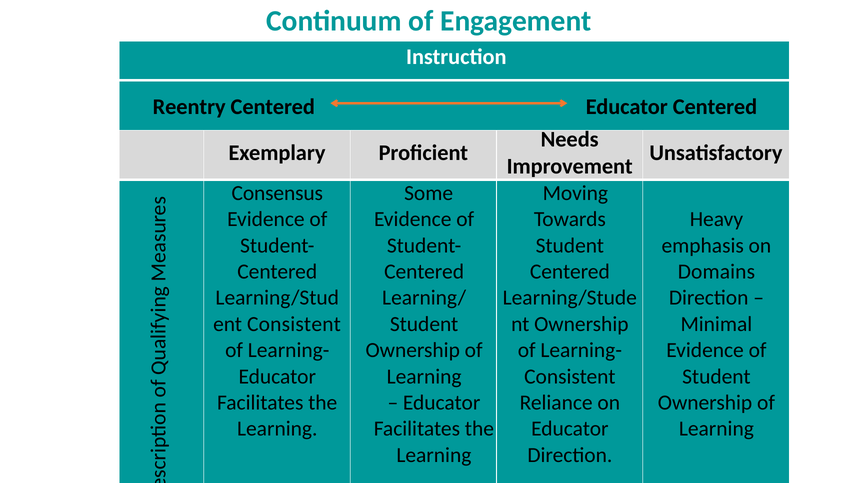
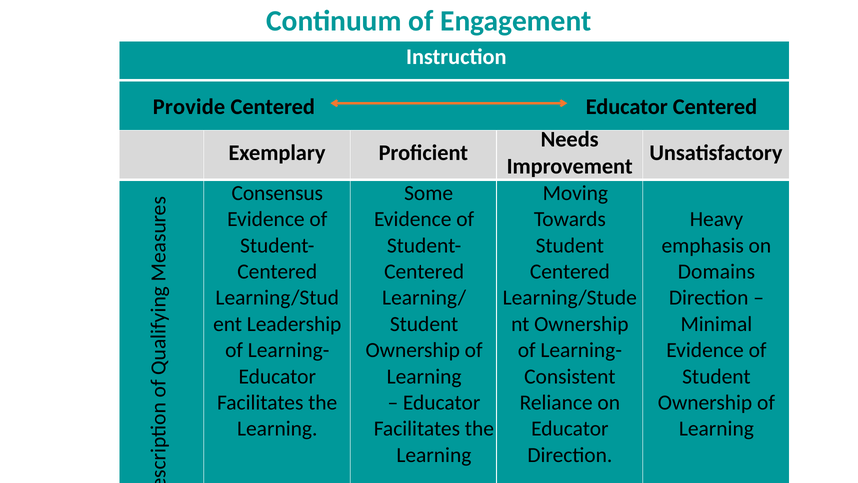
Reentry: Reentry -> Provide (189, 107)
Consistent: Consistent -> Leadership (294, 324)
